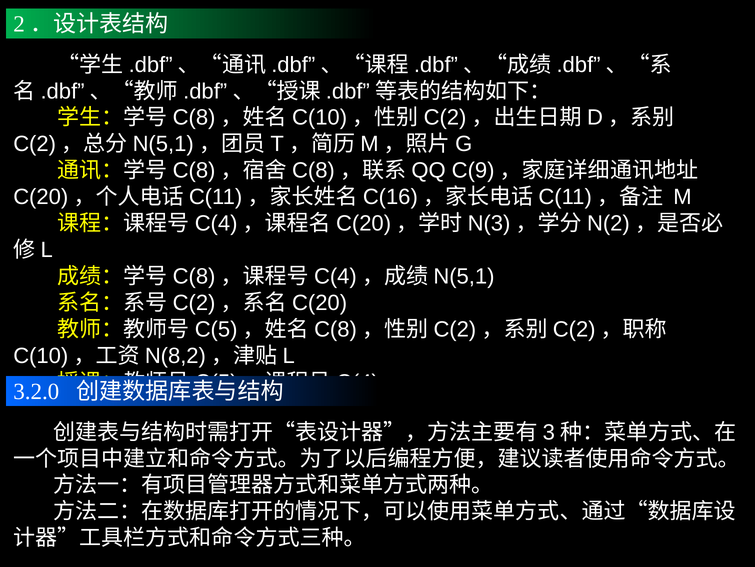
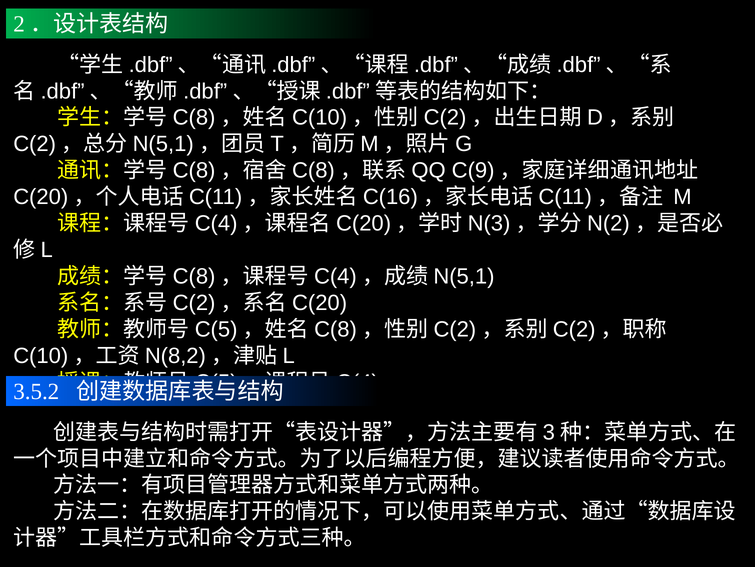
3.2.0: 3.2.0 -> 3.5.2 (36, 391)
